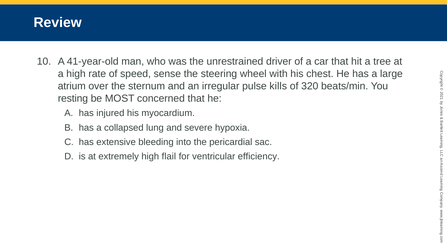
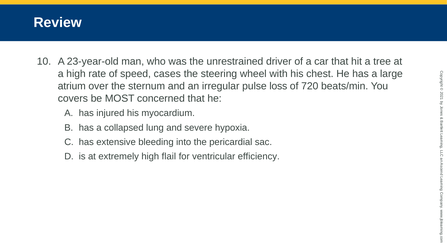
41-year-old: 41-year-old -> 23-year-old (93, 62)
sense: sense -> cases (167, 74)
kills: kills -> loss (278, 86)
320: 320 -> 720 (310, 86)
resting: resting -> covers (73, 98)
